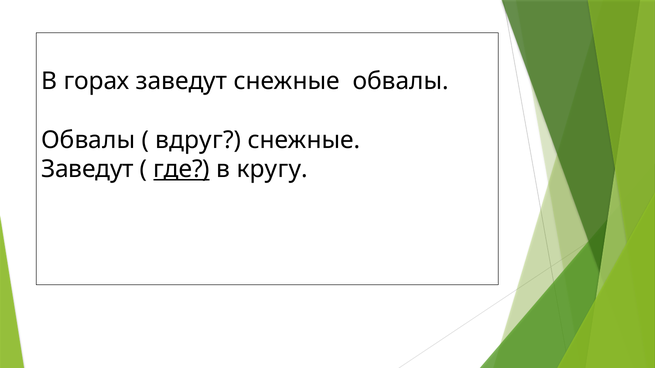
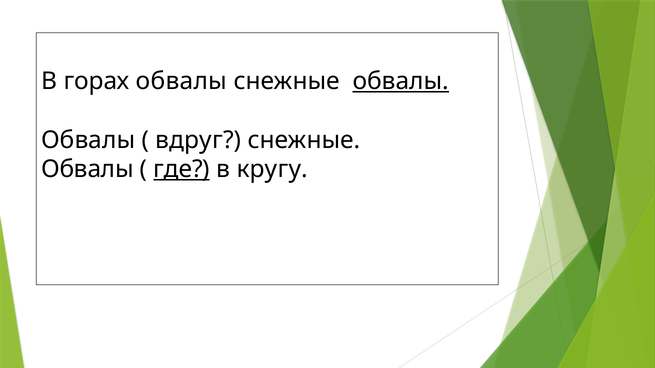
горах заведут: заведут -> обвалы (181, 81)
обвалы underline: none -> present (401, 81)
Заведут: Заведут -> Обвалы (87, 170)
